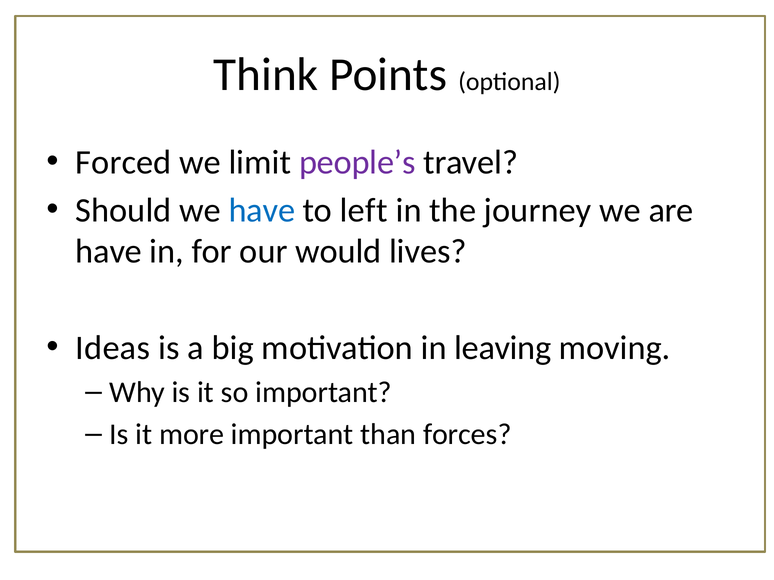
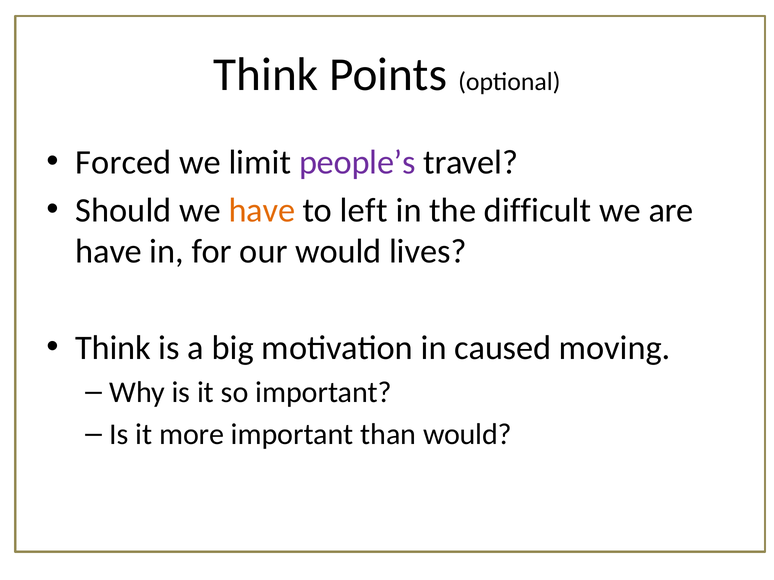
have colour: blue -> orange (262, 211)
journey: journey -> difficult (538, 211)
Ideas: Ideas -> Think (113, 348)
leaving: leaving -> caused (503, 348)
than forces: forces -> would (467, 435)
